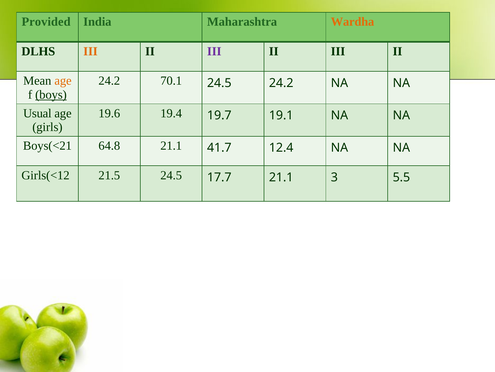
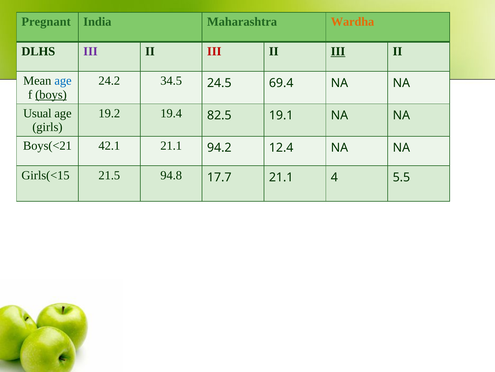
Provided: Provided -> Pregnant (46, 22)
III colour: orange -> purple (91, 51)
III colour: purple -> red (214, 51)
III underline: none -> present (338, 51)
age colour: orange -> blue (63, 81)
70.1: 70.1 -> 34.5 (171, 81)
24.5 24.2: 24.2 -> 69.4 (281, 83)
19.6: 19.6 -> 19.2 (109, 113)
19.7: 19.7 -> 82.5 (219, 115)
64.8: 64.8 -> 42.1 (109, 145)
41.7: 41.7 -> 94.2 (219, 148)
Girls(<12: Girls(<12 -> Girls(<15 (46, 175)
21.5 24.5: 24.5 -> 94.8 (171, 175)
3: 3 -> 4 (334, 177)
